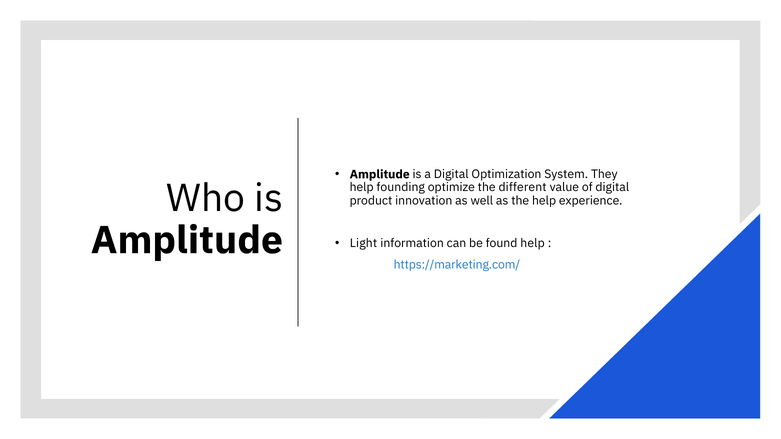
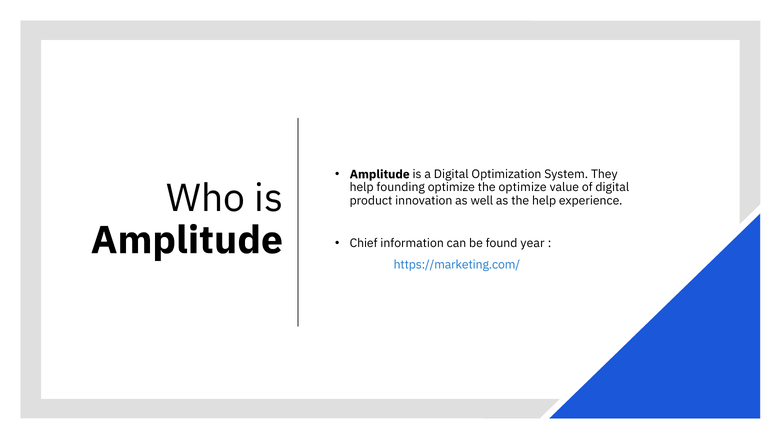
the different: different -> optimize (523, 188)
Light: Light -> Chief (364, 243)
found help: help -> year (533, 243)
